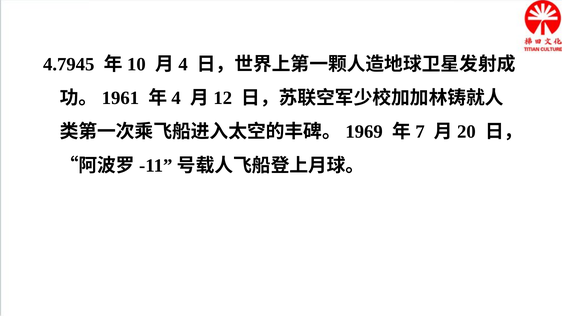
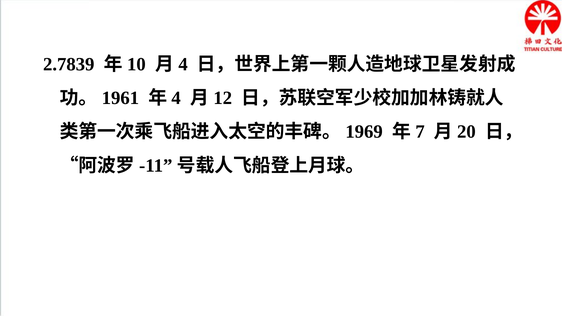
4.7945: 4.7945 -> 2.7839 (69, 64)
